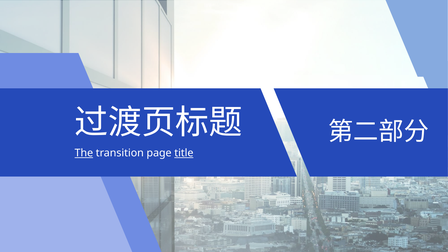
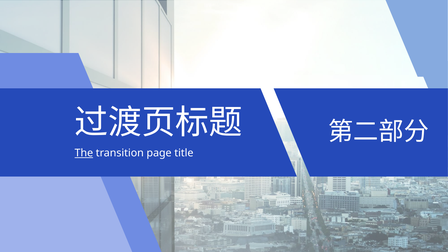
title underline: present -> none (184, 153)
